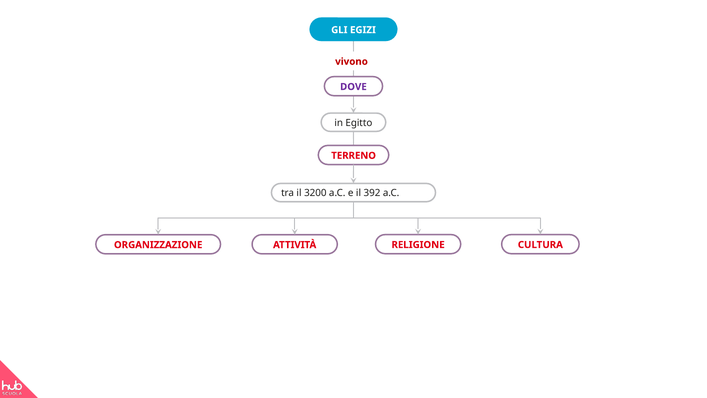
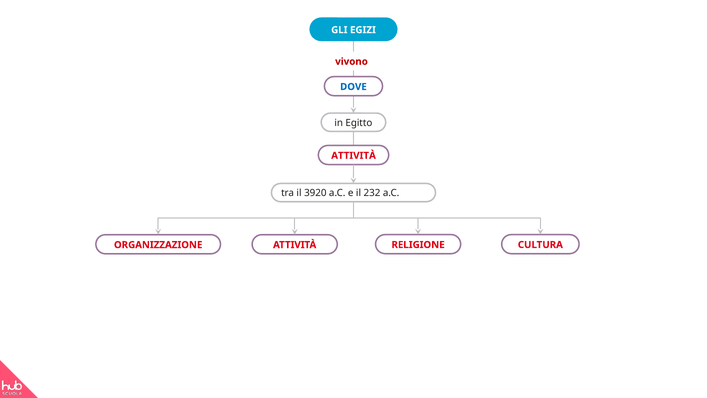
DOVE colour: purple -> blue (353, 87)
TERRENO: TERRENO -> ATTIVITÀ (354, 155)
3200: 3200 -> 3920 (315, 193)
392: 392 -> 232 (372, 193)
